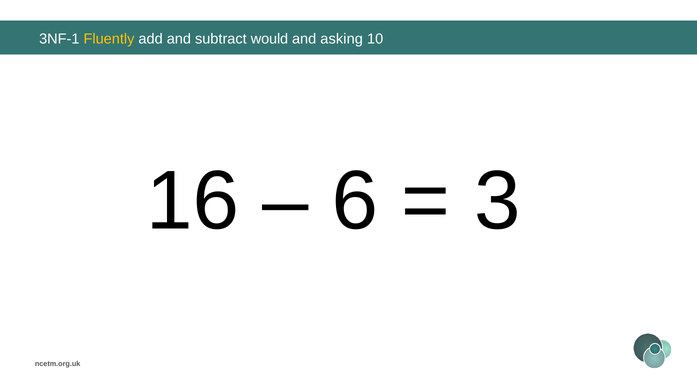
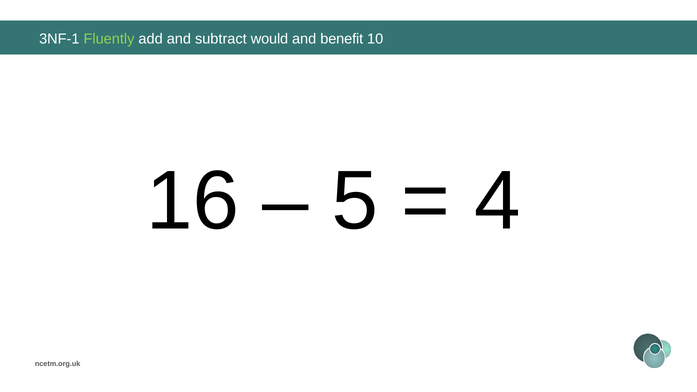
Fluently colour: yellow -> light green (109, 39)
asking: asking -> benefit (342, 39)
6: 6 -> 5 (355, 201)
3: 3 -> 4 (498, 201)
